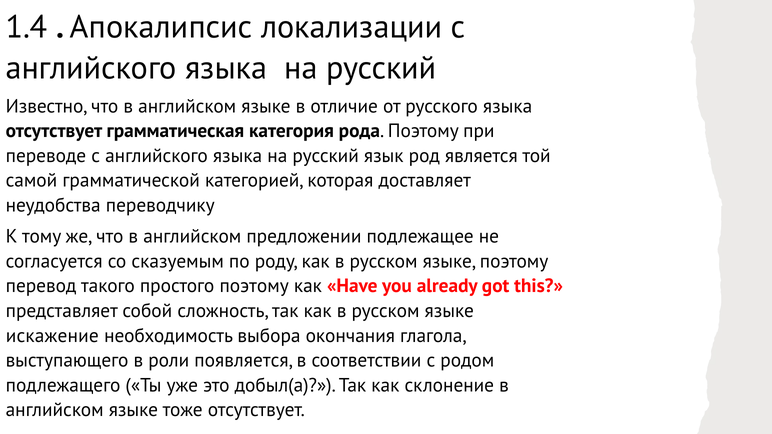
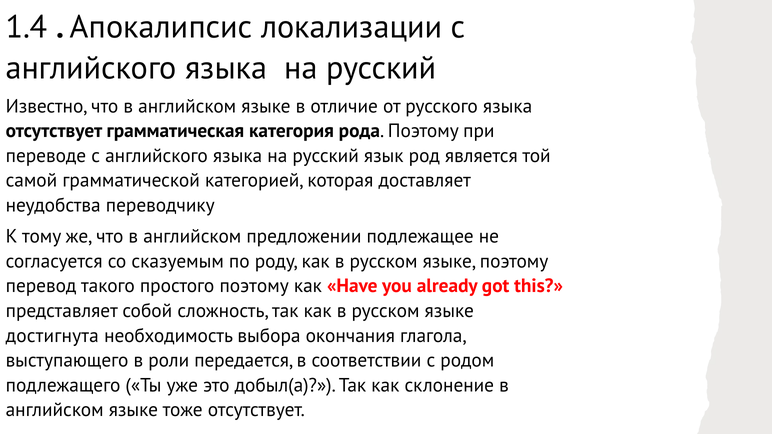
искажение: искажение -> достигнута (52, 336)
появляется: появляется -> передается (244, 361)
